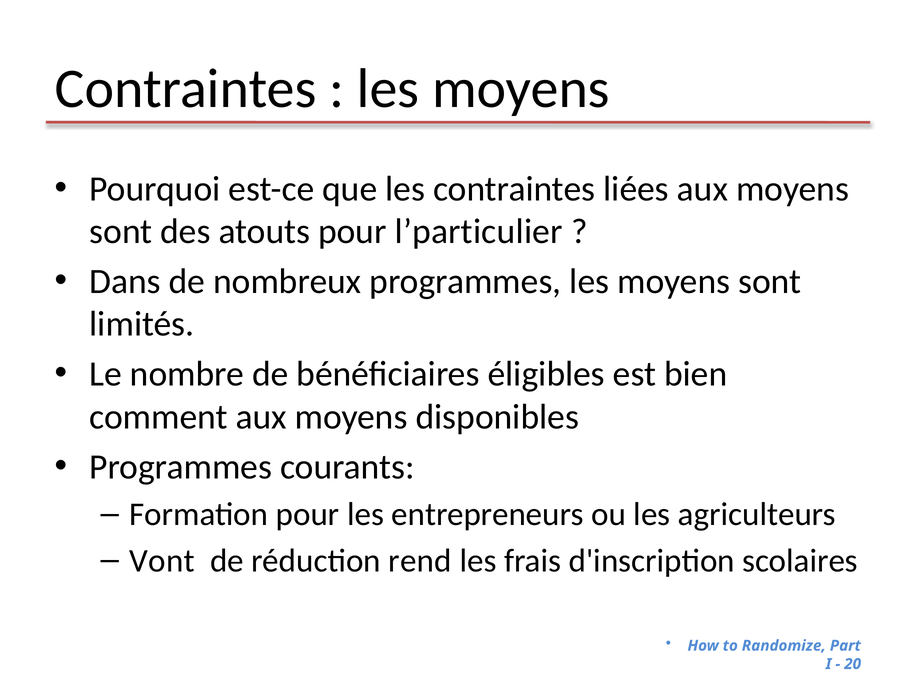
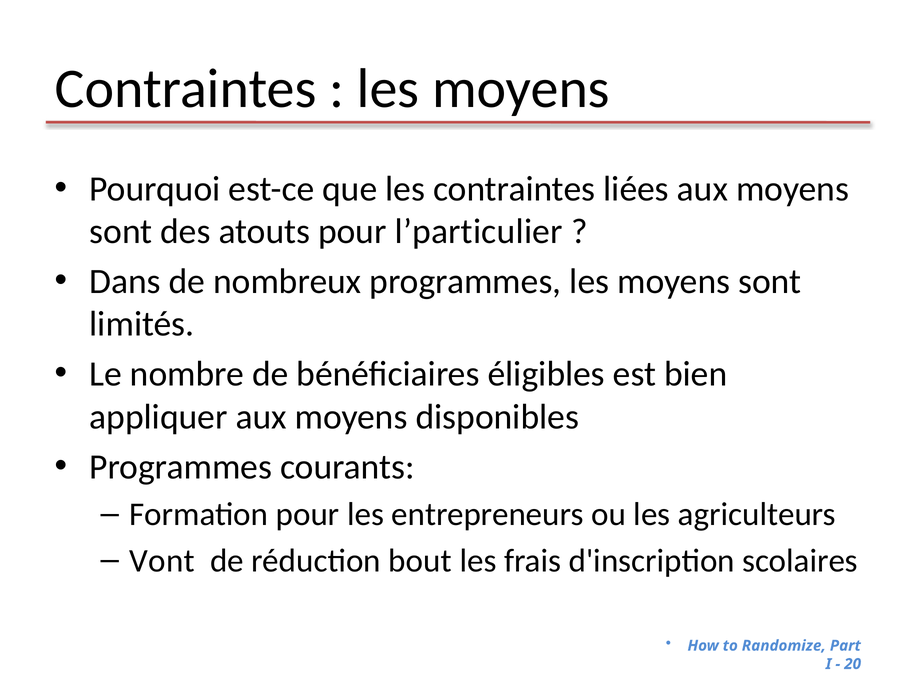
comment: comment -> appliquer (158, 417)
rend: rend -> bout (420, 561)
